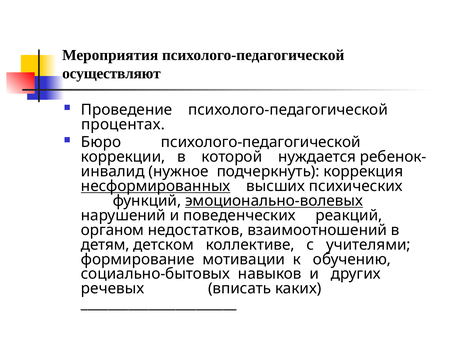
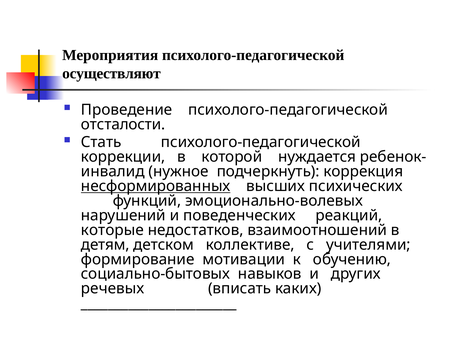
процентах: процентах -> отсталости (123, 125)
Бюро: Бюро -> Стать (101, 142)
эмоционально-волевых underline: present -> none (274, 201)
органом: органом -> которые (112, 230)
